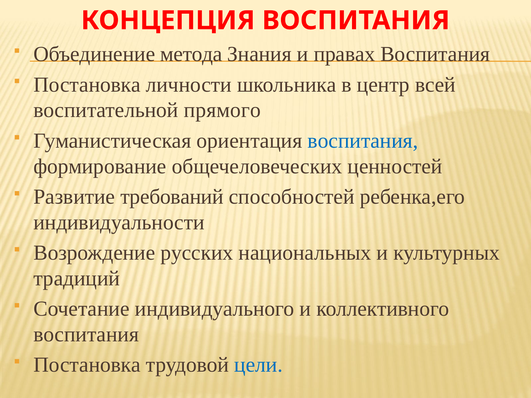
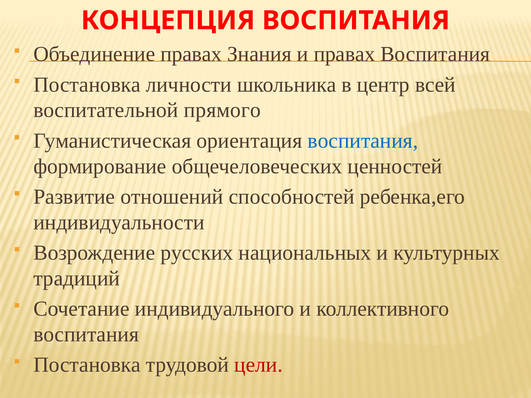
Объединение метода: метода -> правах (191, 54)
требований: требований -> отношений (172, 197)
цели colour: blue -> red (258, 365)
